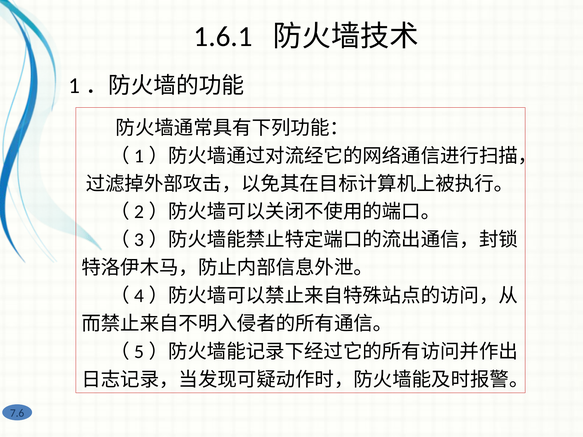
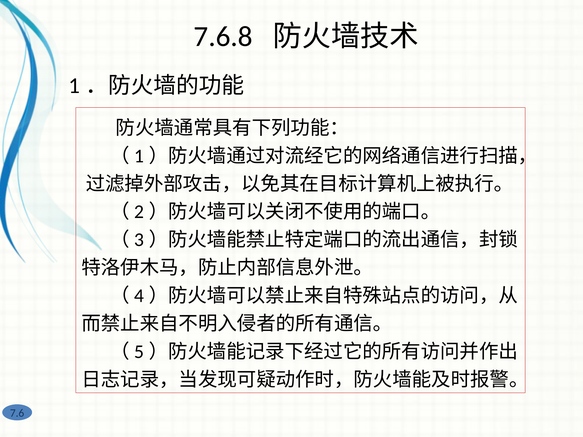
1.6.1: 1.6.1 -> 7.6.8 (223, 37)
